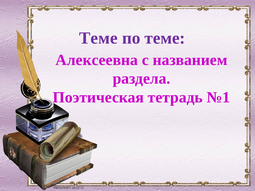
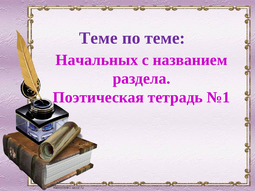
Алексеевна: Алексеевна -> Начальных (97, 60)
